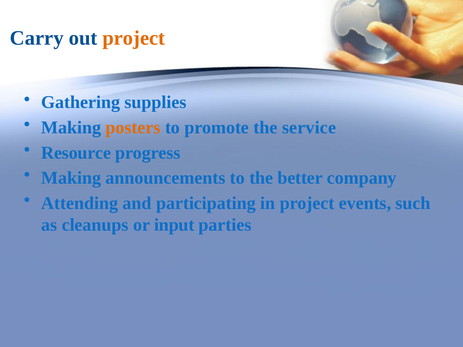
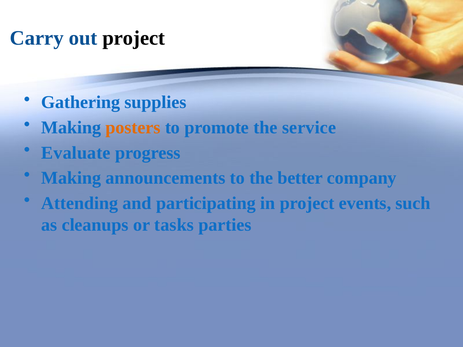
project colour: orange -> black (134, 38)
Resource: Resource -> Evaluate (76, 153)
input: input -> tasks (174, 225)
